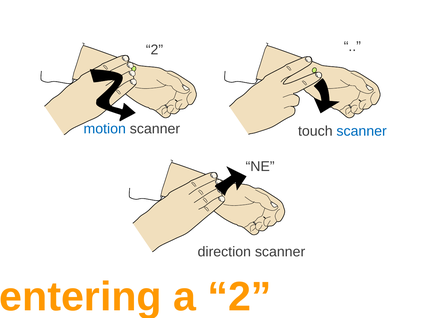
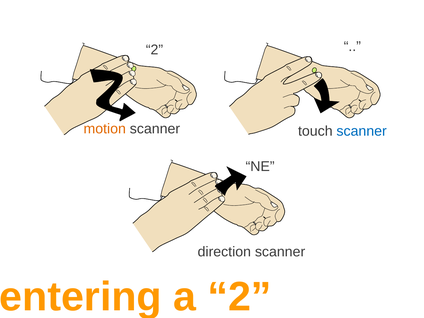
motion colour: blue -> orange (105, 129)
